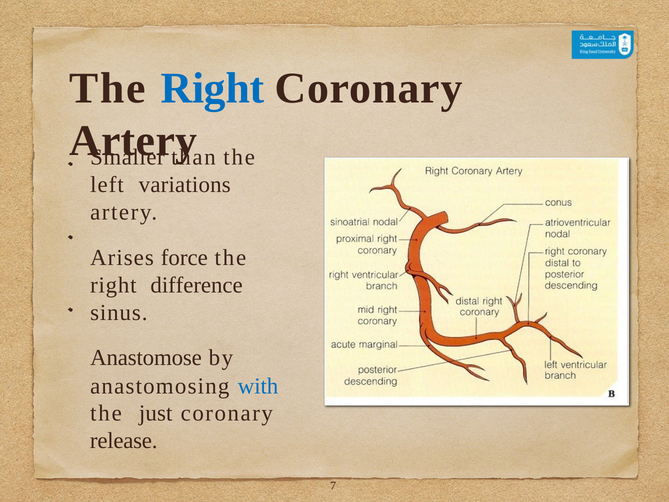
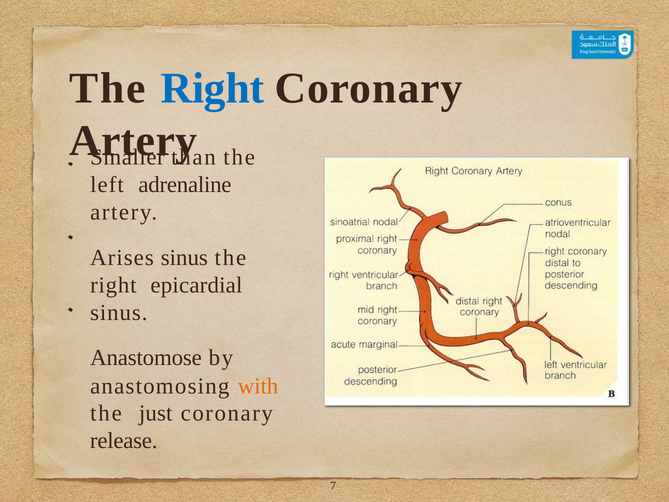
variations: variations -> adrenaline (185, 185)
Arises force: force -> sinus (184, 258)
difference: difference -> epicardial (196, 285)
with colour: blue -> orange (258, 386)
